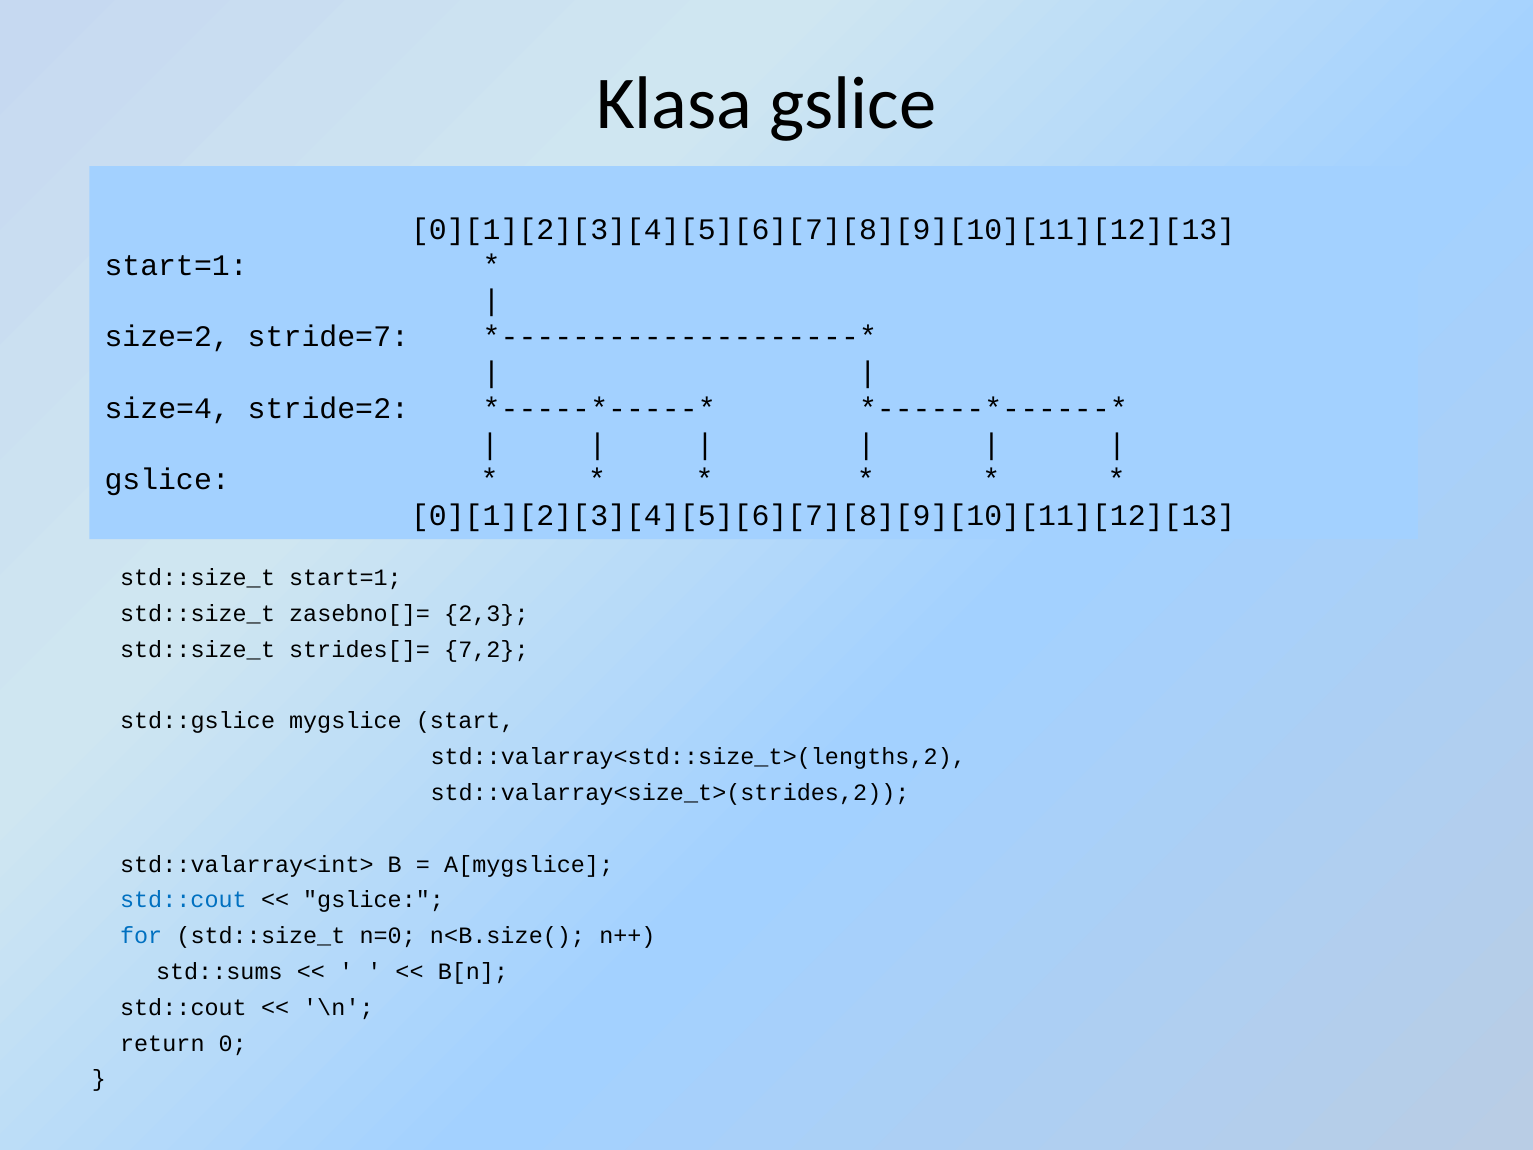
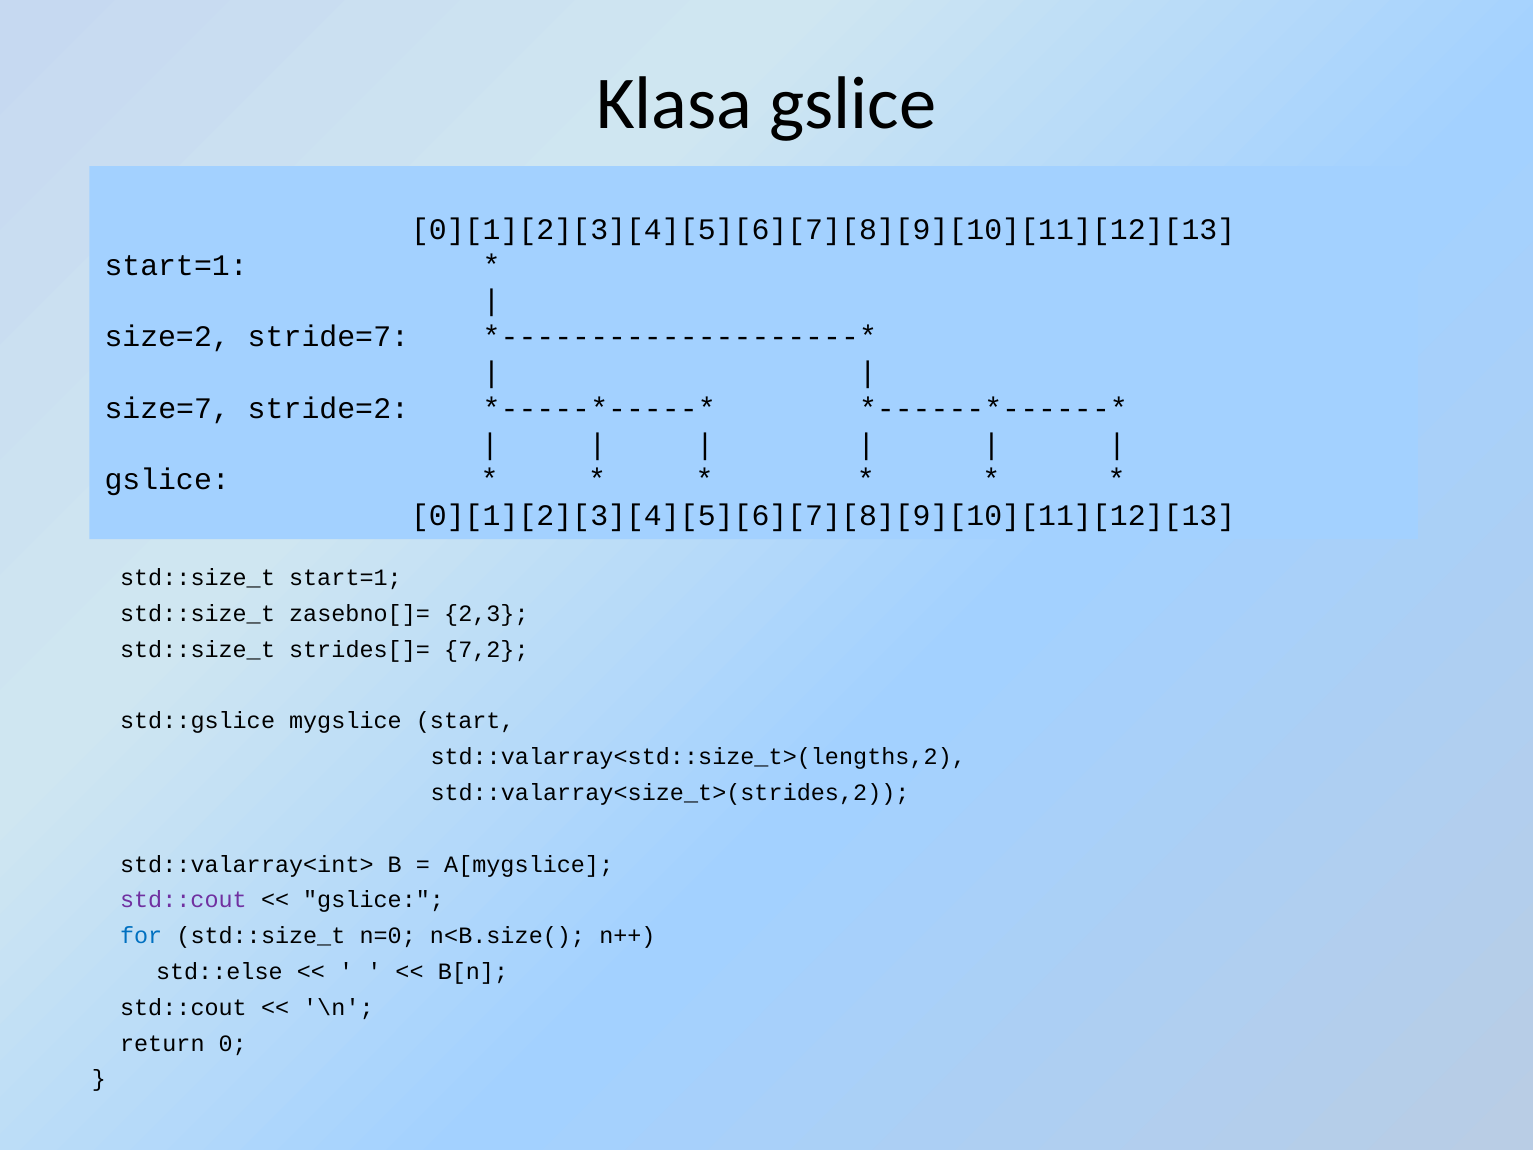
size=4: size=4 -> size=7 (167, 408)
std::cout colour: blue -> purple (183, 900)
std::sums: std::sums -> std::else (219, 972)
